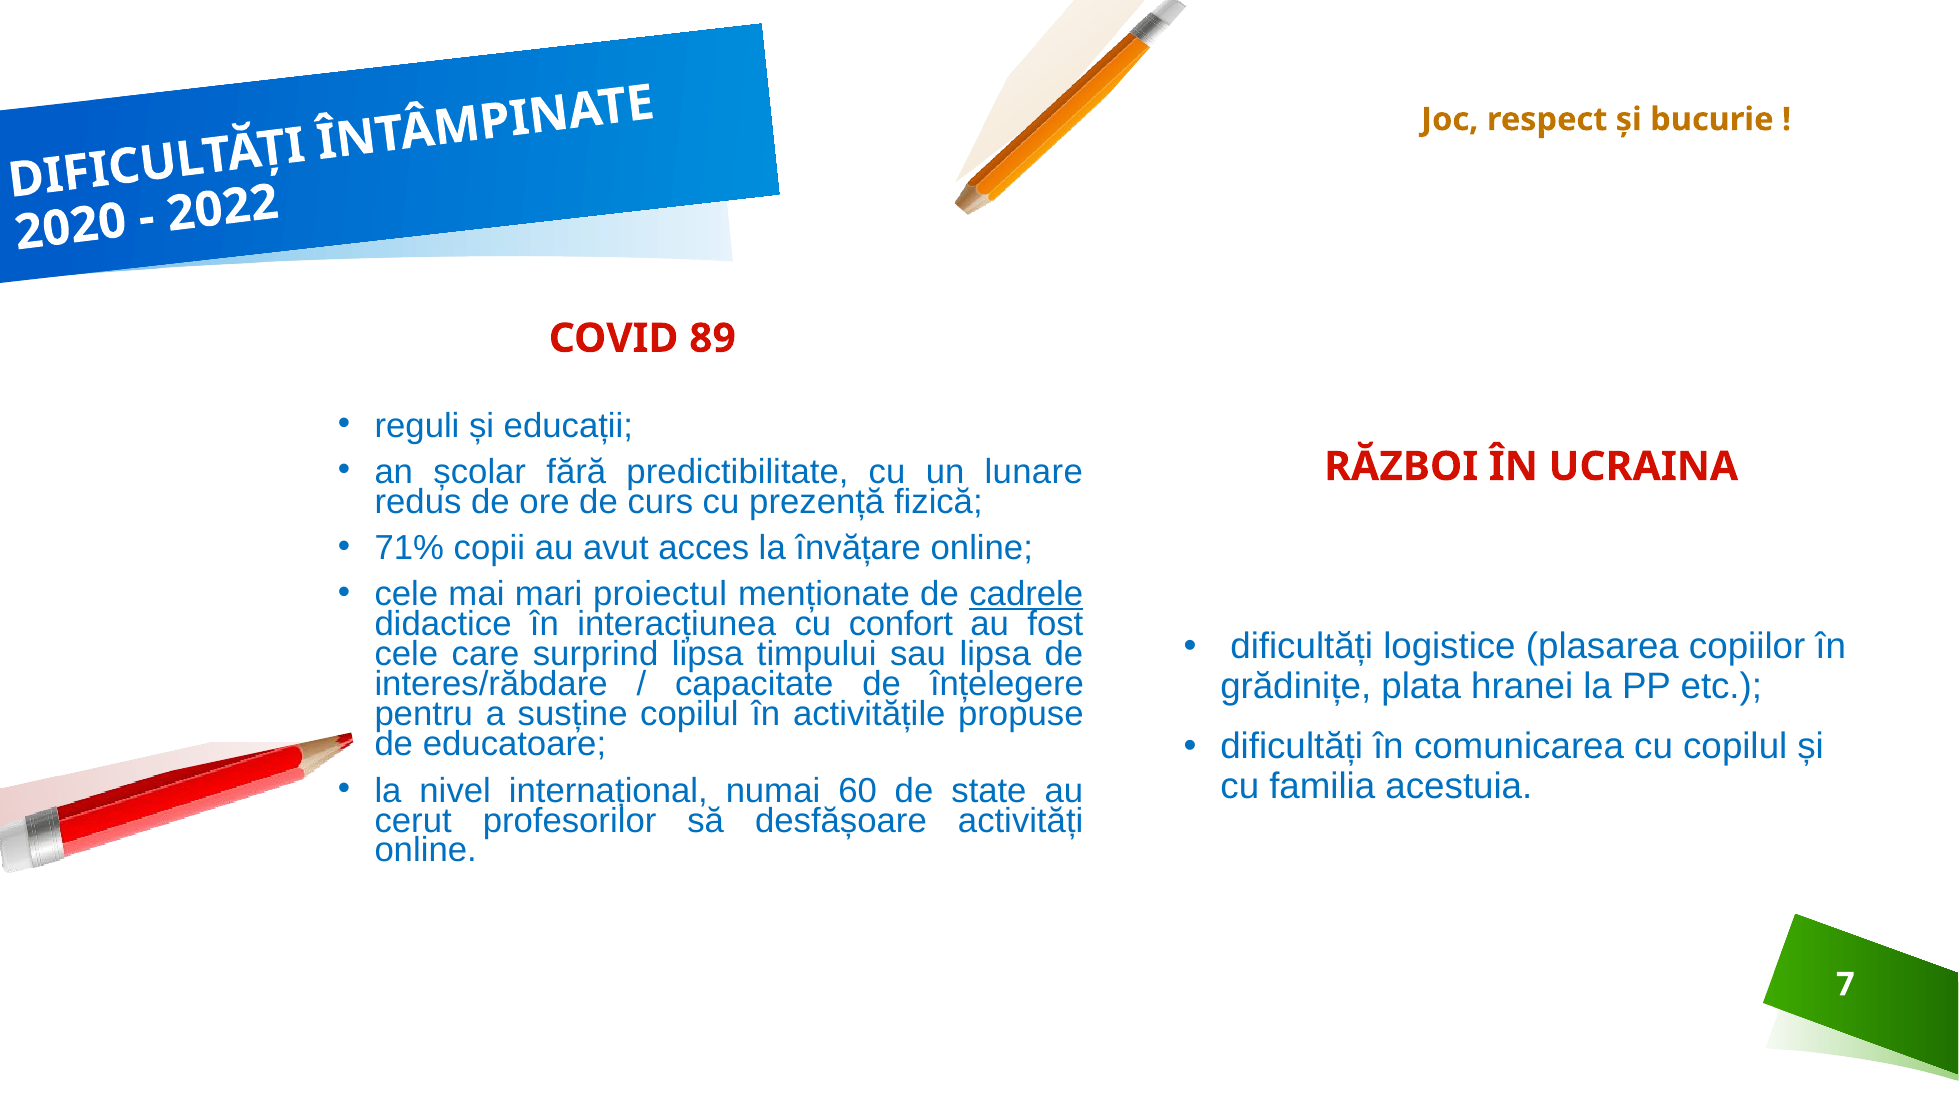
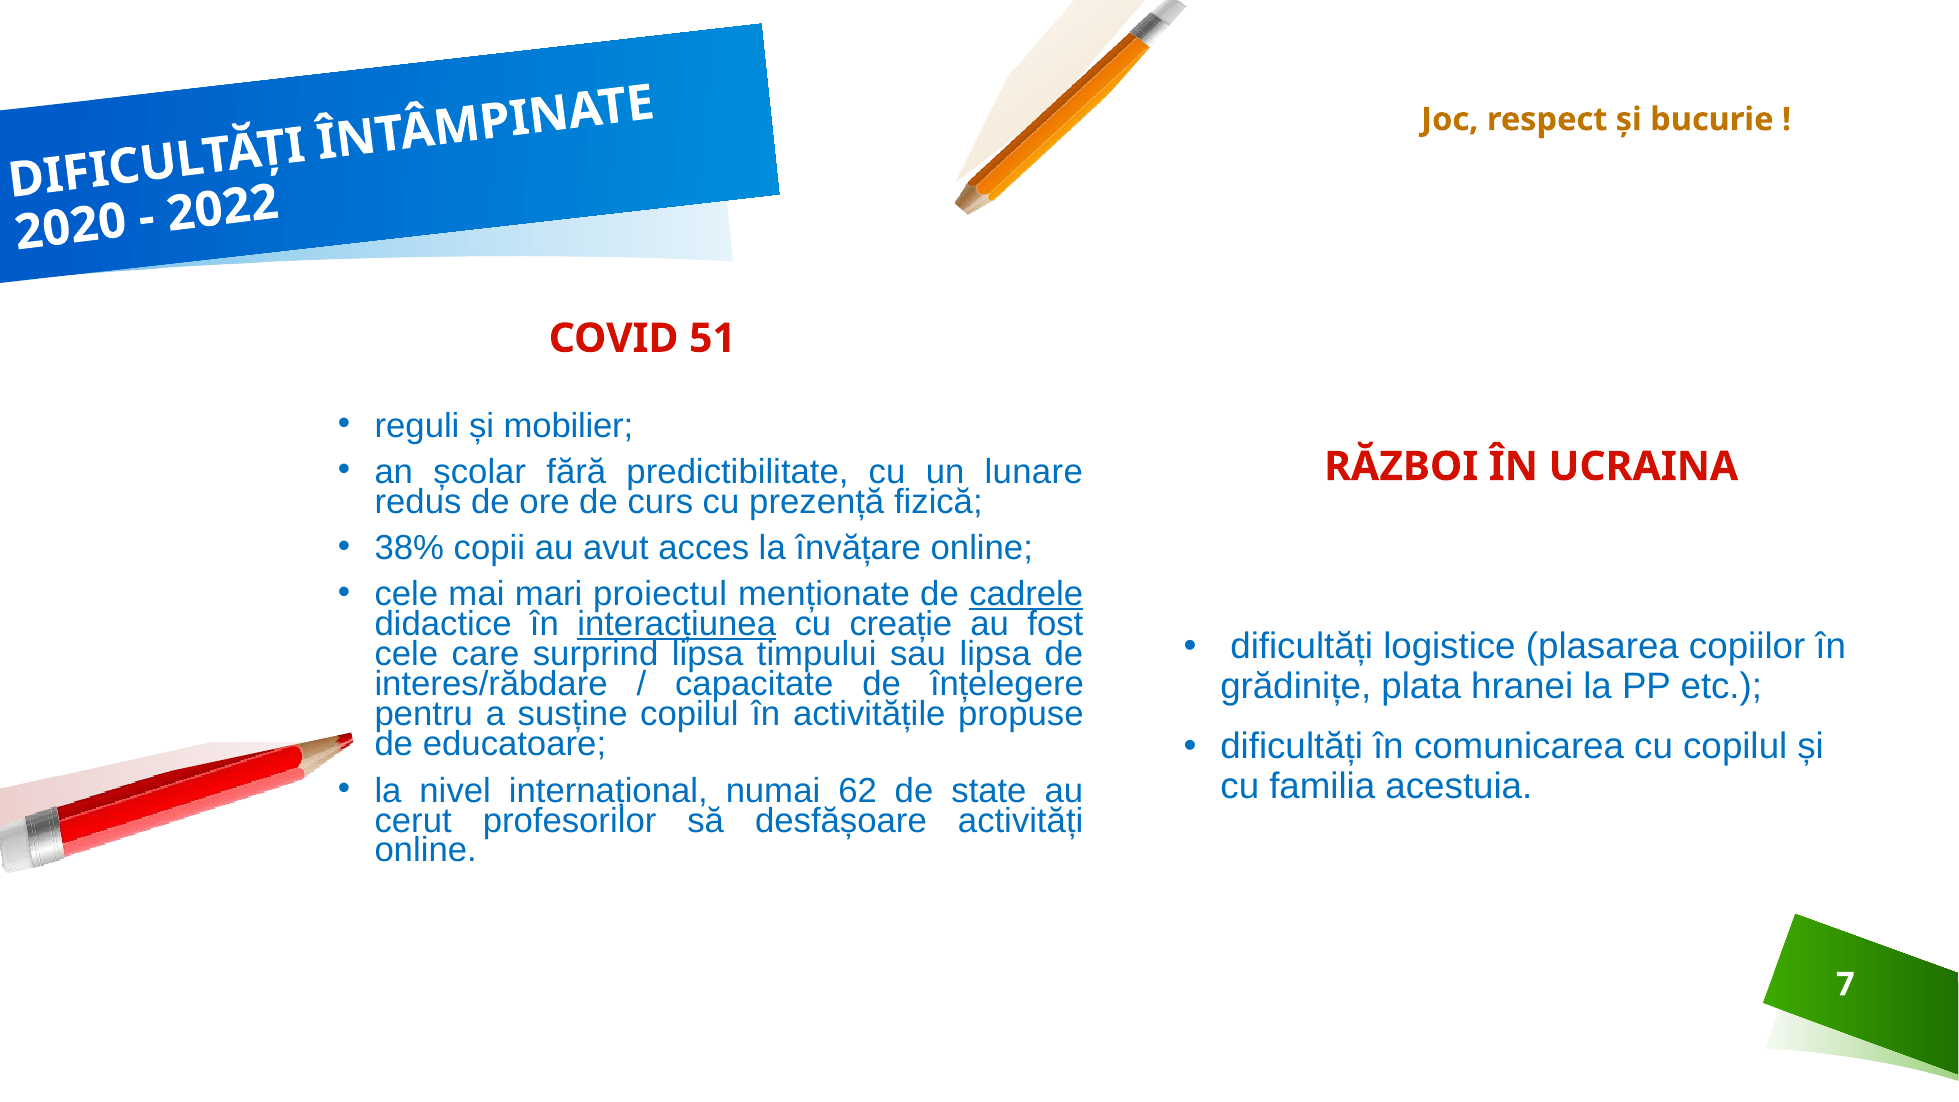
89: 89 -> 51 (713, 338)
educații: educații -> mobilier (568, 426)
71%: 71% -> 38% (409, 548)
interacțiunea underline: none -> present (677, 624)
confort: confort -> creație (901, 624)
60: 60 -> 62 (858, 791)
